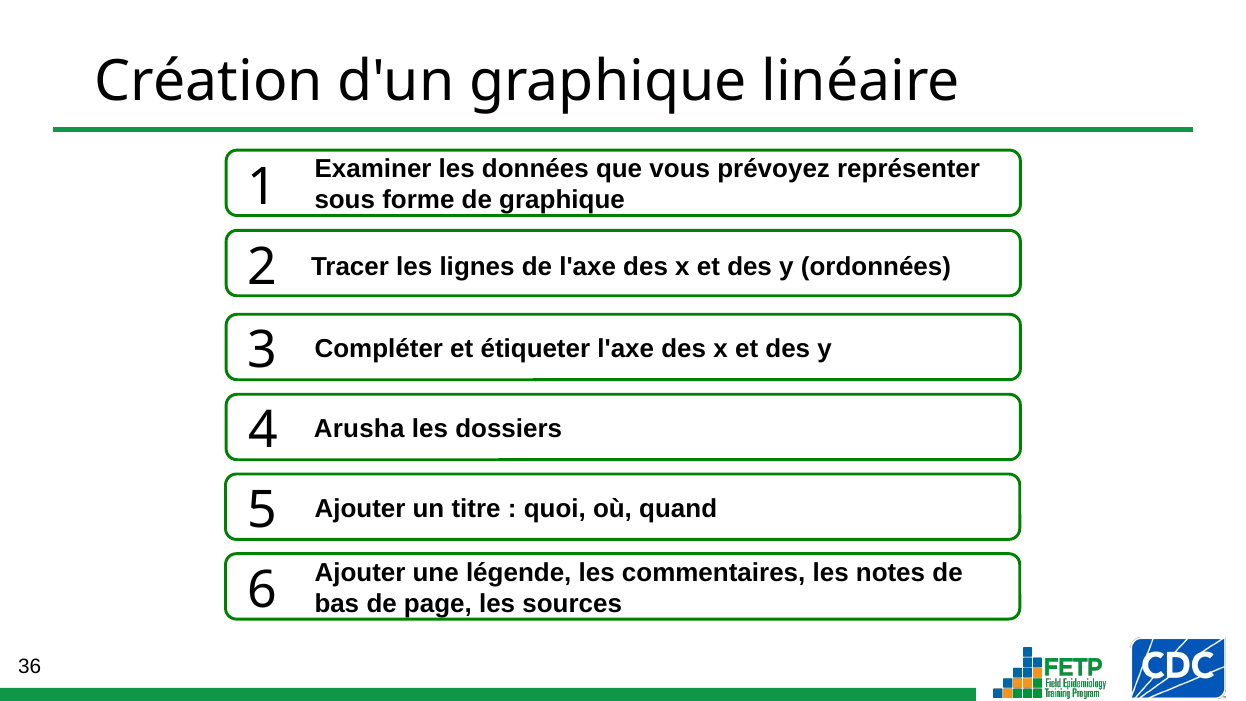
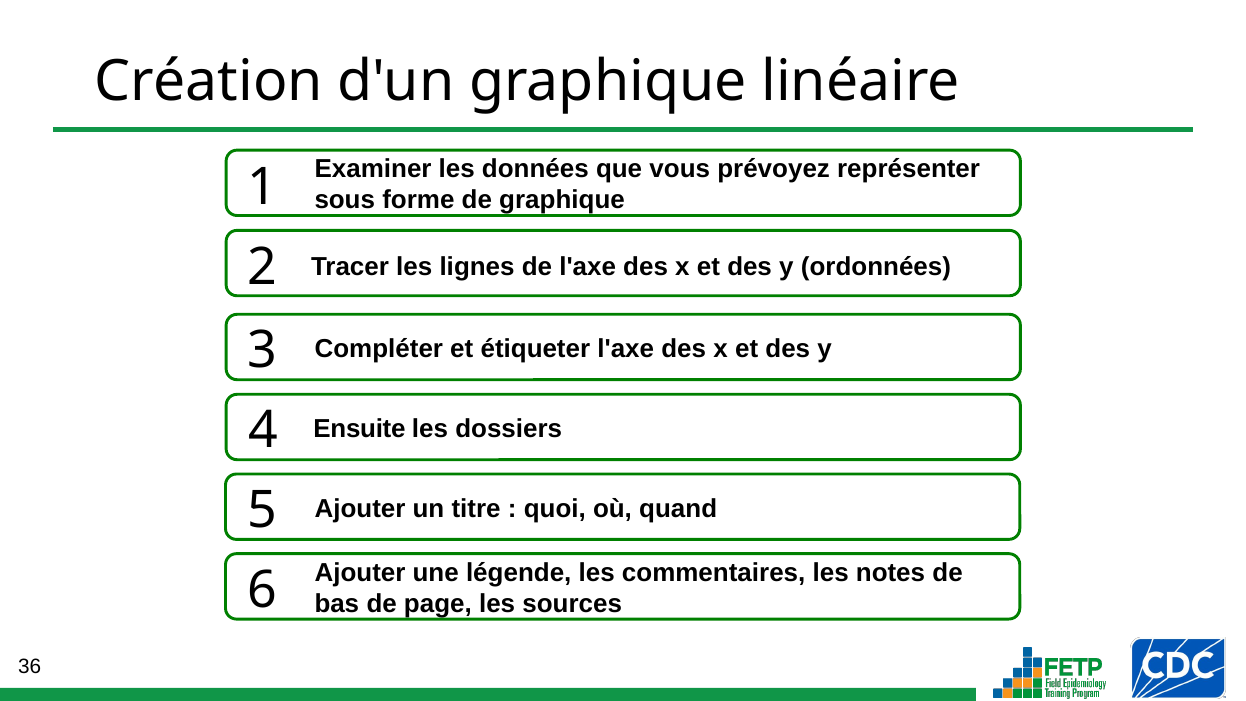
Arusha: Arusha -> Ensuite (359, 429)
